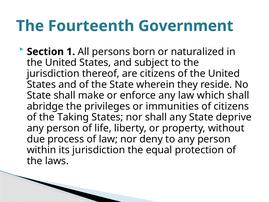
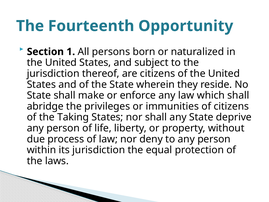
Government: Government -> Opportunity (186, 26)
